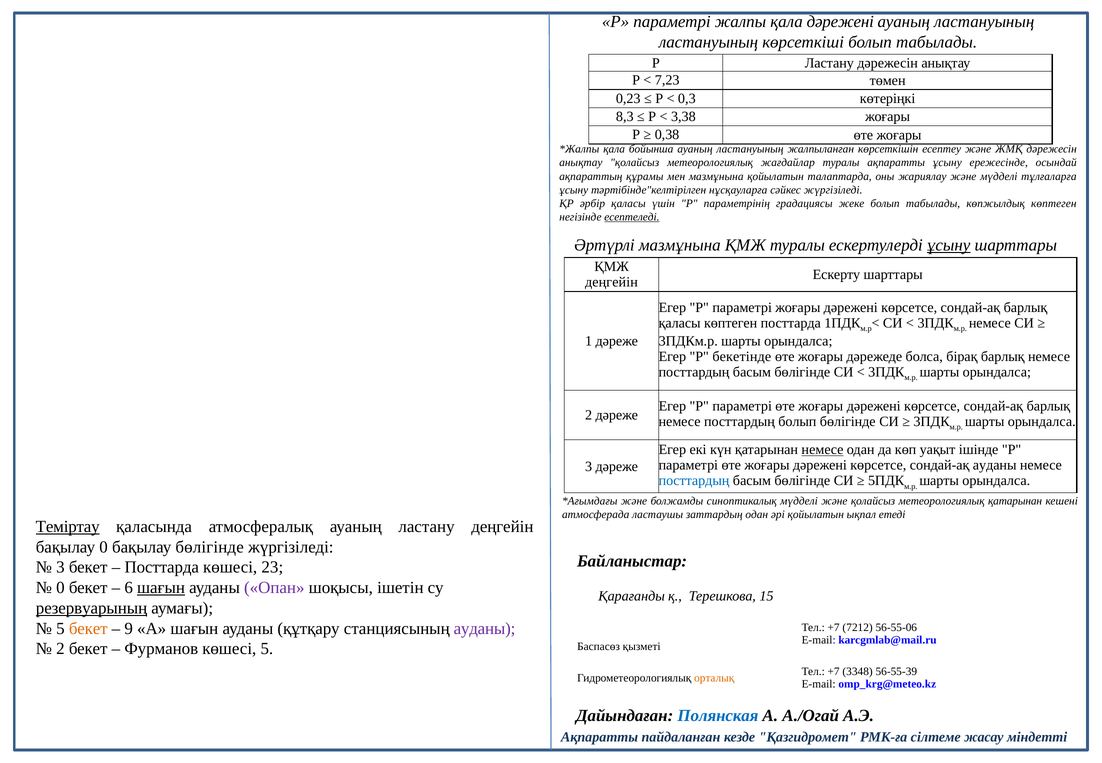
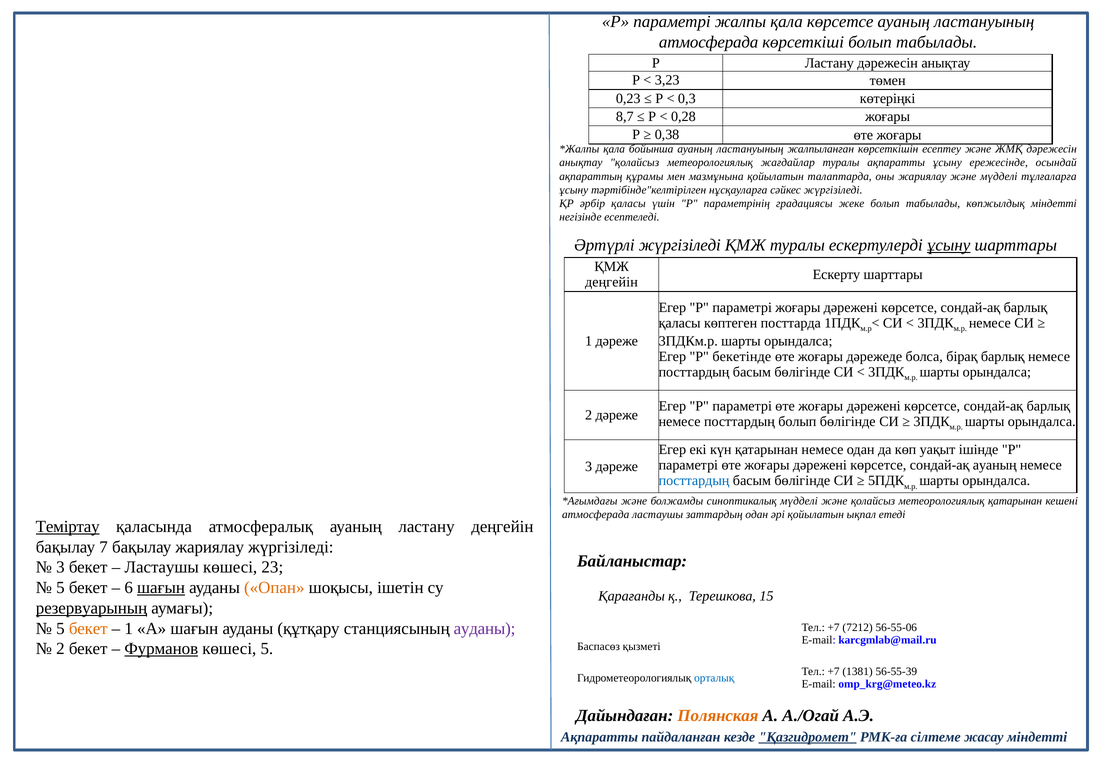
қала дәрежені: дәрежені -> көрсетсе (840, 22)
ластануының: ластануының -> атмосферада (709, 42)
7,23: 7,23 -> 3,23 (667, 80)
8,3: 8,3 -> 8,7 (625, 117)
3,38: 3,38 -> 0,28 (683, 117)
көпжылдық көптеген: көптеген -> міндетті (1054, 203)
есептеледі underline: present -> none (632, 217)
Әртүрлі мазмұнына: мазмұнына -> жүргізіледі (680, 245)
немесе underline: present -> none (822, 450)
сондай-ақ ауданы: ауданы -> ауаның (995, 465)
бақылау 0: 0 -> 7 (104, 547)
бақылау бөлігінде: бөлігінде -> жариялау (210, 547)
Посттарда: Посттарда -> Ластаушы (162, 567)
0: 0 -> 5 (60, 588)
Опан colour: purple -> orange (274, 588)
9: 9 -> 1 (129, 628)
Фурманов underline: none -> present (161, 649)
3348: 3348 -> 1381 (858, 672)
орталық colour: orange -> blue (714, 678)
Полянская colour: blue -> orange (718, 716)
Қазгидромет underline: none -> present (808, 737)
